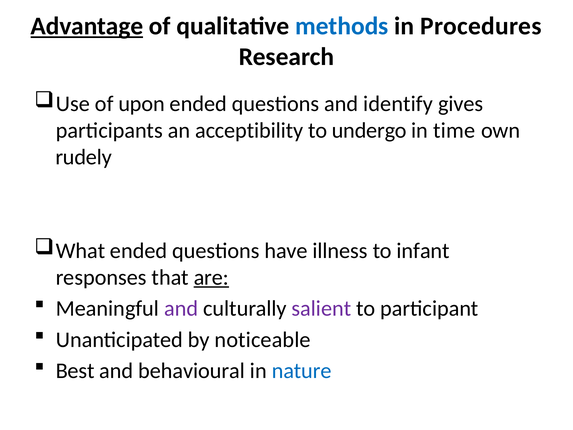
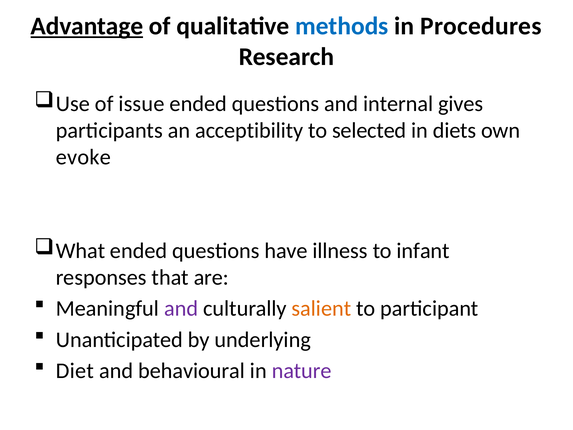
upon: upon -> issue (141, 104)
identify: identify -> internal (398, 104)
undergo: undergo -> selected (369, 130)
time: time -> diets (455, 130)
rudely: rudely -> evoke (83, 157)
are underline: present -> none (211, 277)
salient colour: purple -> orange (321, 308)
noticeable: noticeable -> underlying (263, 340)
Best: Best -> Diet (75, 371)
nature colour: blue -> purple (302, 371)
